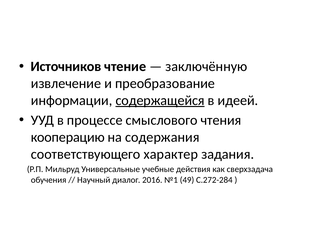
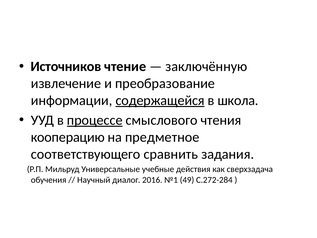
идеей: идеей -> школа (238, 100)
процессе underline: none -> present (95, 120)
содержания: содержания -> предметное (162, 137)
характер: характер -> сравнить (171, 154)
